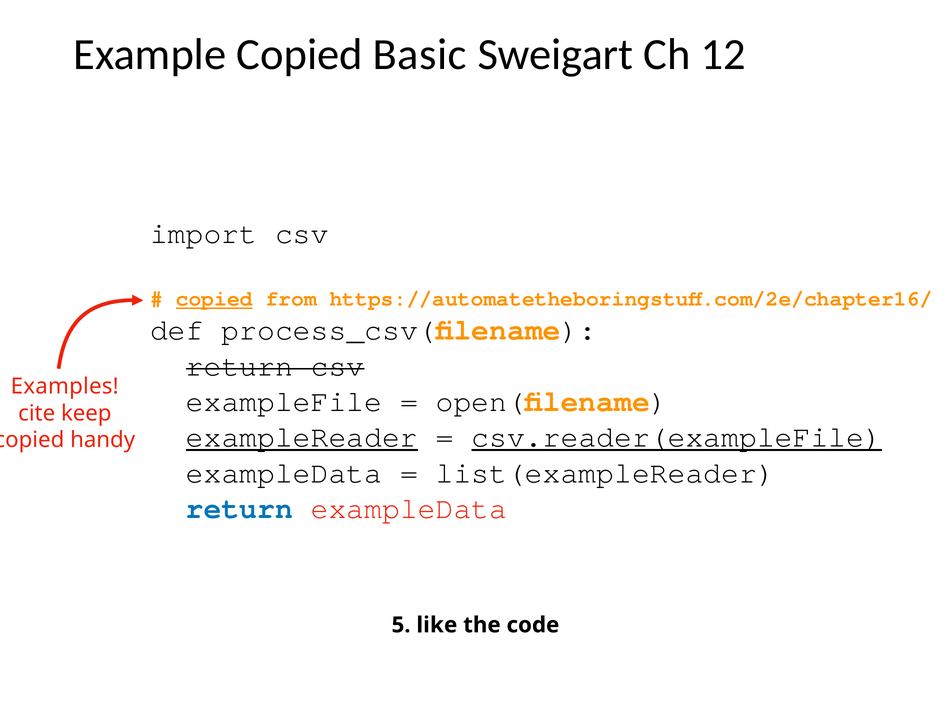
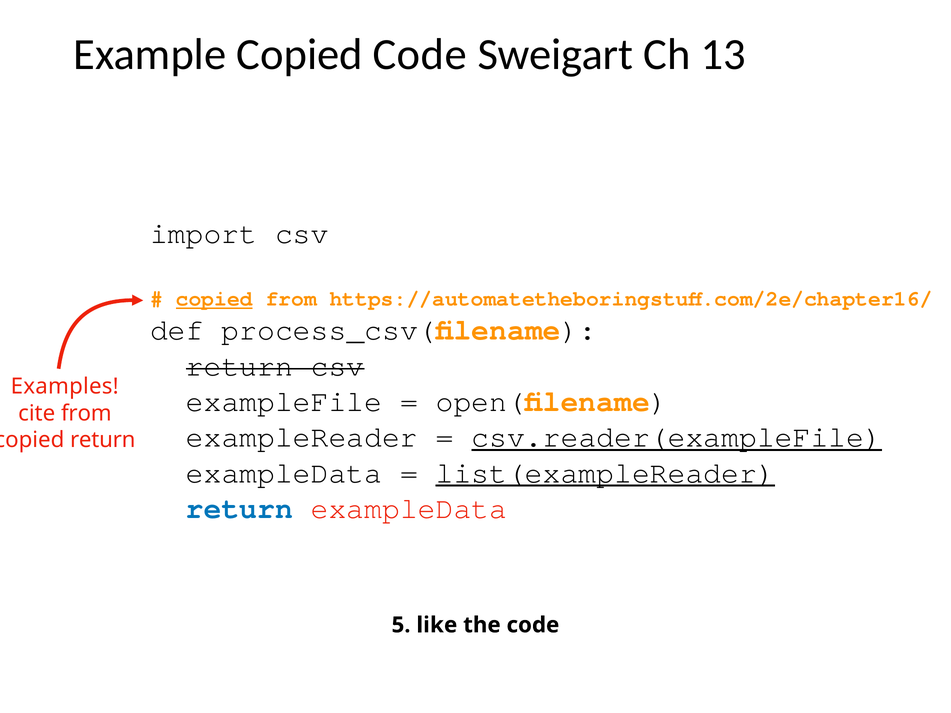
Copied Basic: Basic -> Code (420, 55)
12: 12 -> 13 (723, 55)
cite keep: keep -> from (86, 414)
exampleReader underline: present -> none (302, 437)
handy: handy -> return (103, 440)
list(exampleReader underline: none -> present (605, 473)
